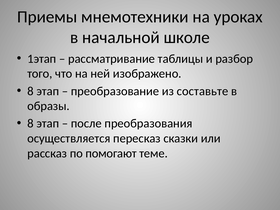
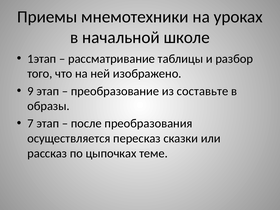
8: 8 -> 9 (30, 91)
8: 8 -> 7 (30, 123)
помогают: помогают -> цыпочках (111, 153)
